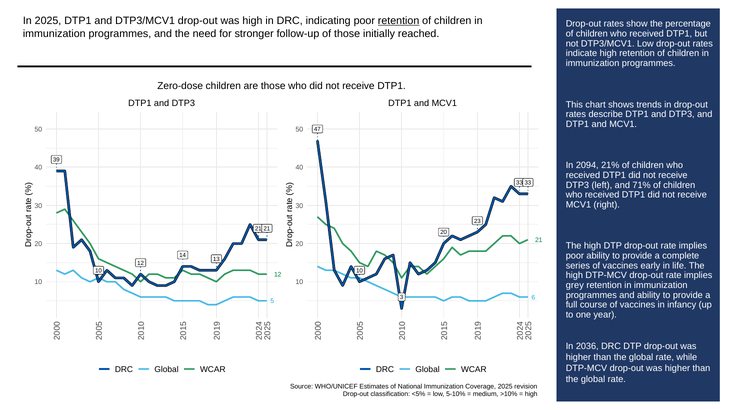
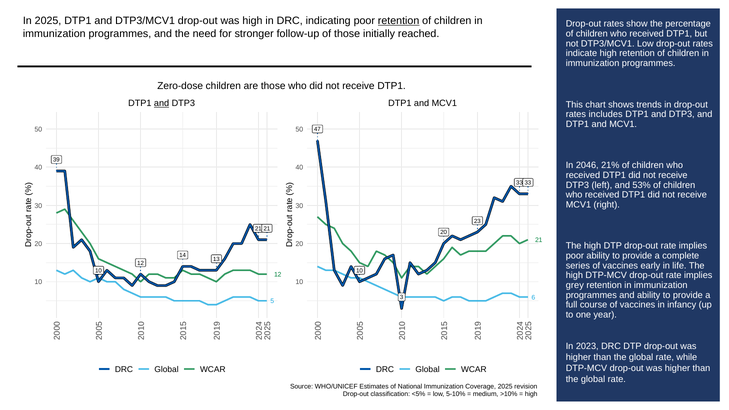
and underline: none -> present (162, 103)
describe: describe -> includes (606, 114)
2094: 2094 -> 2046 (587, 165)
71%: 71% -> 53% (642, 185)
2036: 2036 -> 2023 (587, 346)
